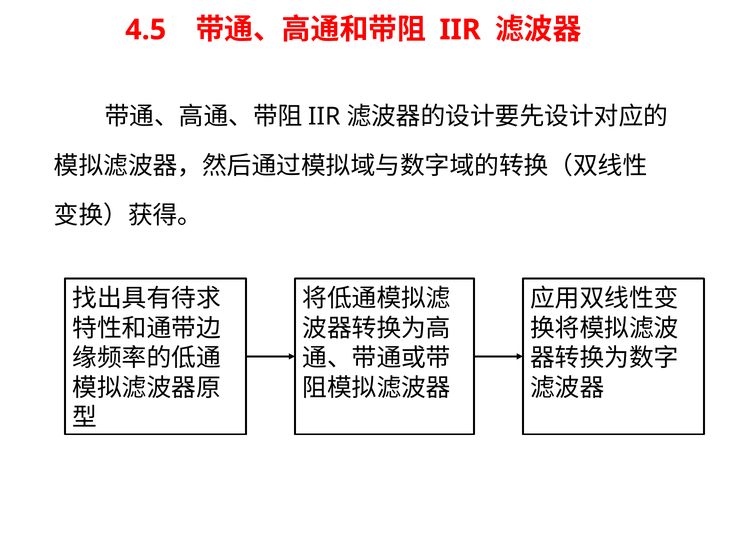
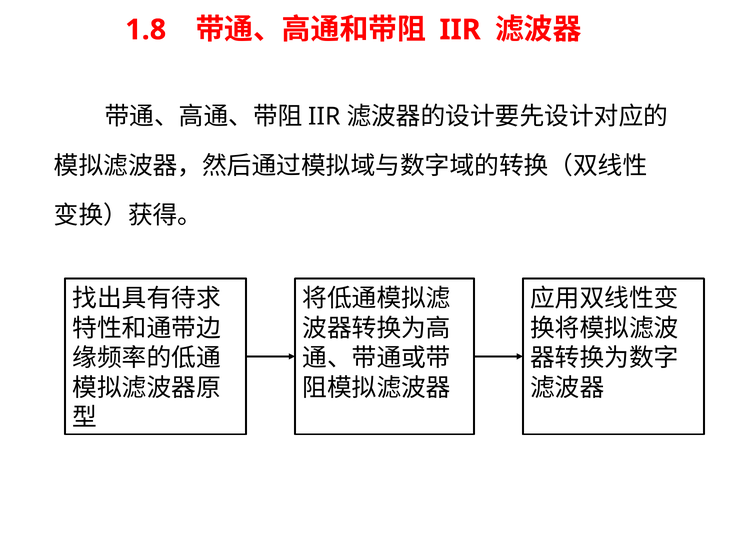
4.5: 4.5 -> 1.8 (146, 30)
